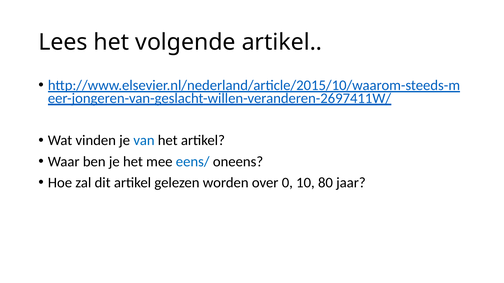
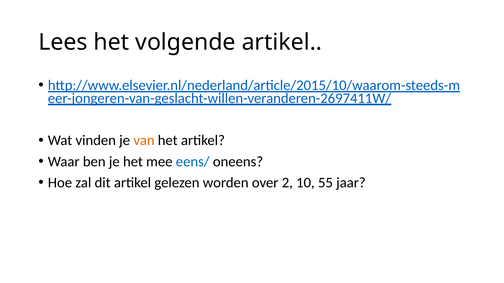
van colour: blue -> orange (144, 141)
0: 0 -> 2 (287, 183)
80: 80 -> 55 (325, 183)
